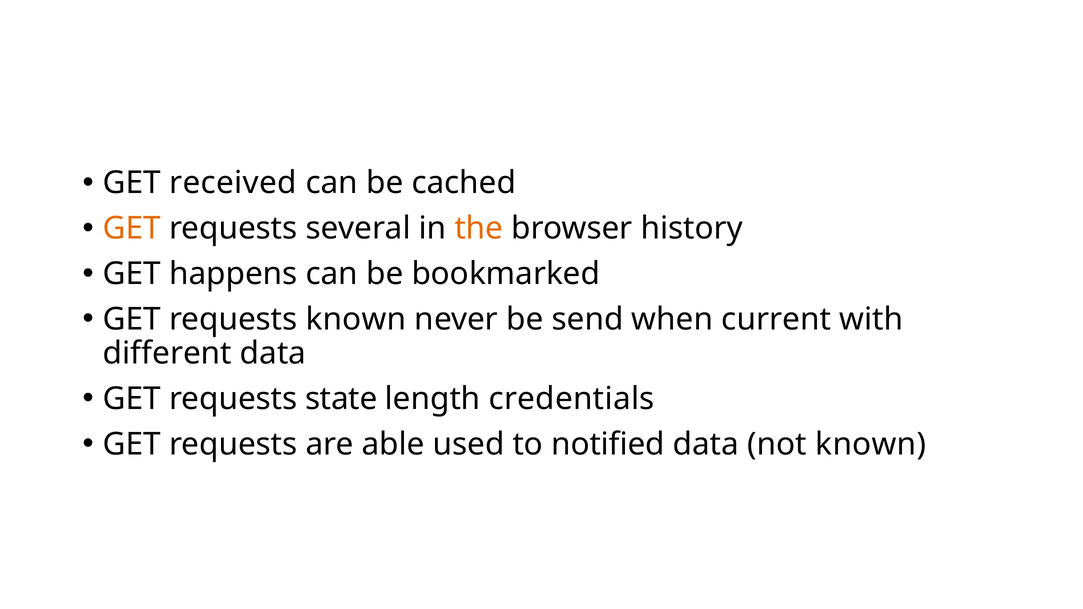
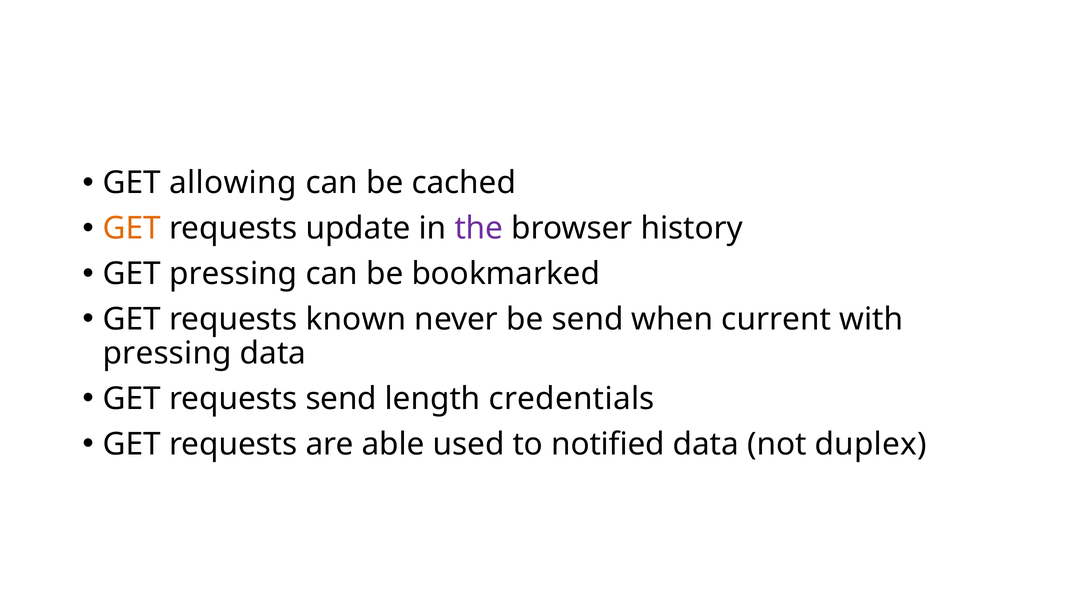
received: received -> allowing (233, 183)
several: several -> update (358, 229)
the colour: orange -> purple (479, 229)
GET happens: happens -> pressing (233, 274)
different: different -> pressing (167, 353)
requests state: state -> send (341, 399)
not known: known -> duplex (871, 444)
